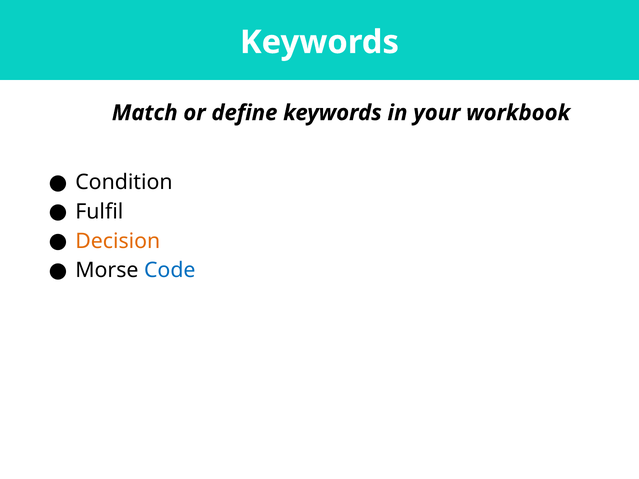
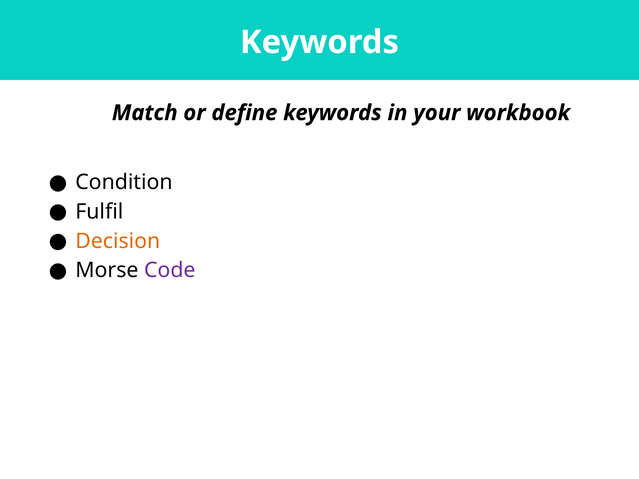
Code colour: blue -> purple (170, 271)
